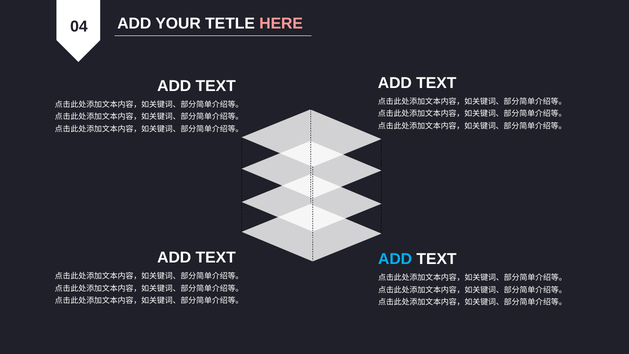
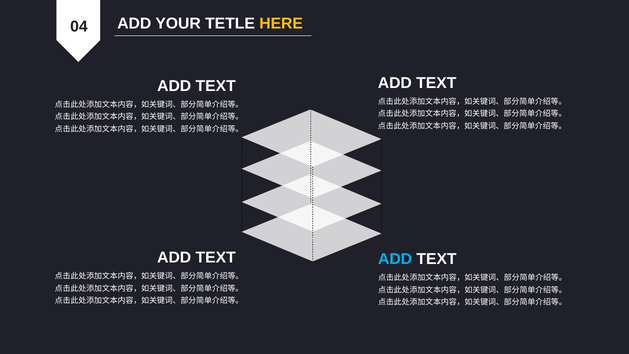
HERE colour: pink -> yellow (281, 24)
